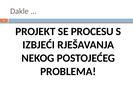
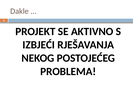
PROCESU: PROCESU -> AKTIVNO (92, 31)
